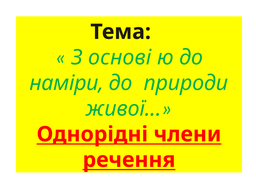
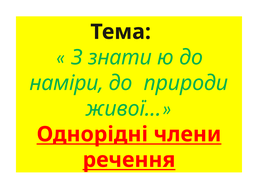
основі: основі -> знати (120, 57)
